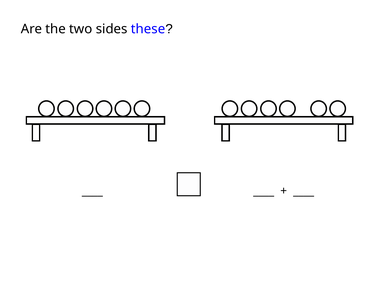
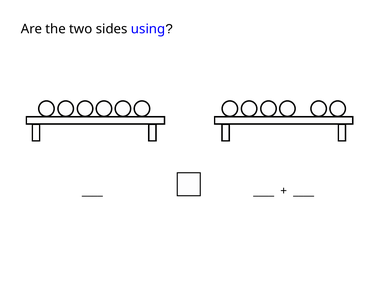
these: these -> using (148, 29)
